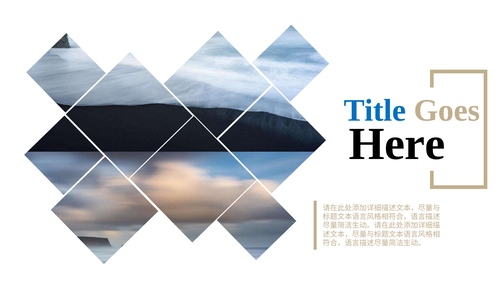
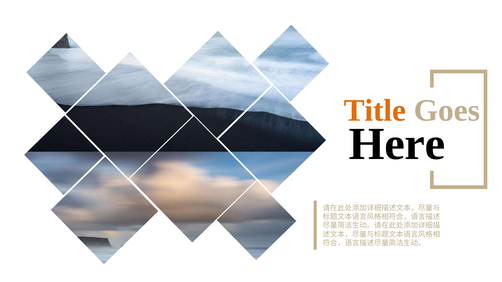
Title colour: blue -> orange (375, 111)
